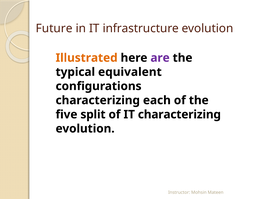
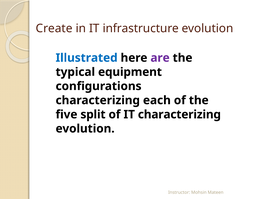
Future: Future -> Create (54, 28)
Illustrated colour: orange -> blue (87, 58)
equivalent: equivalent -> equipment (130, 72)
